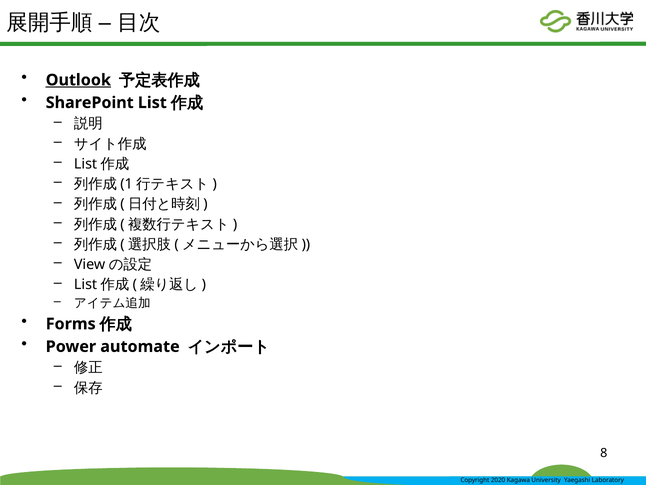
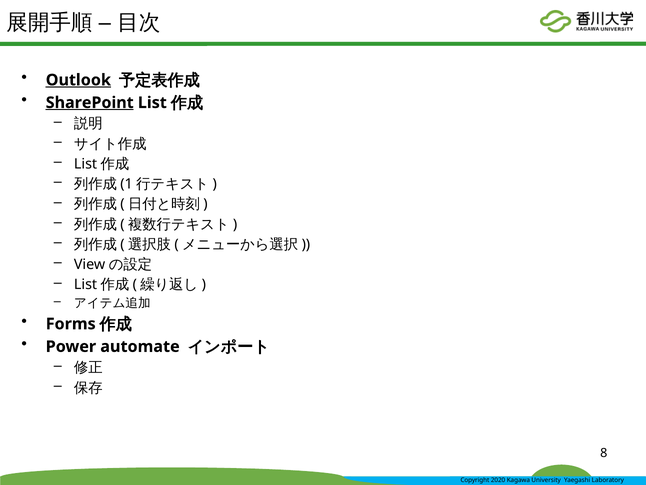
SharePoint underline: none -> present (90, 103)
